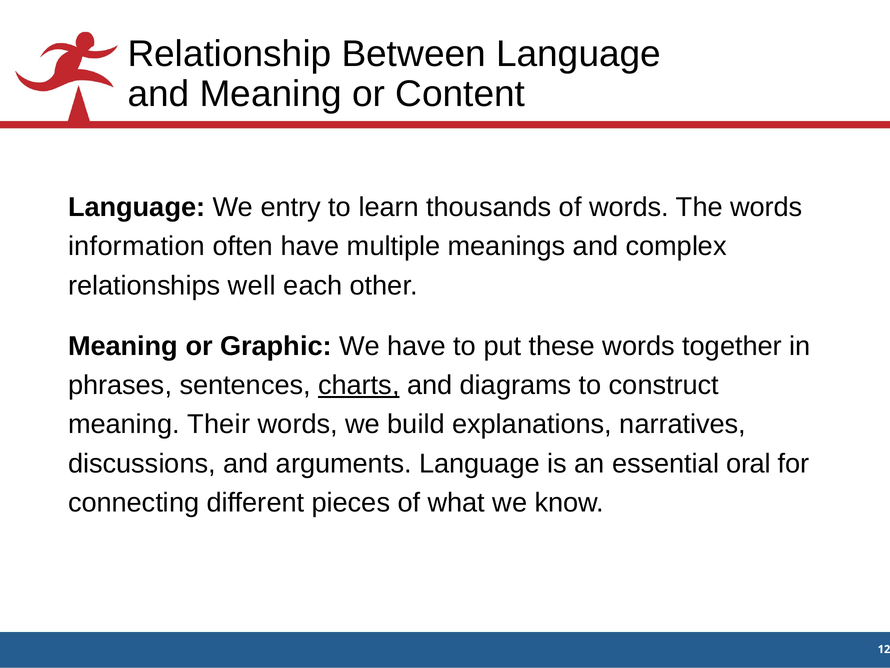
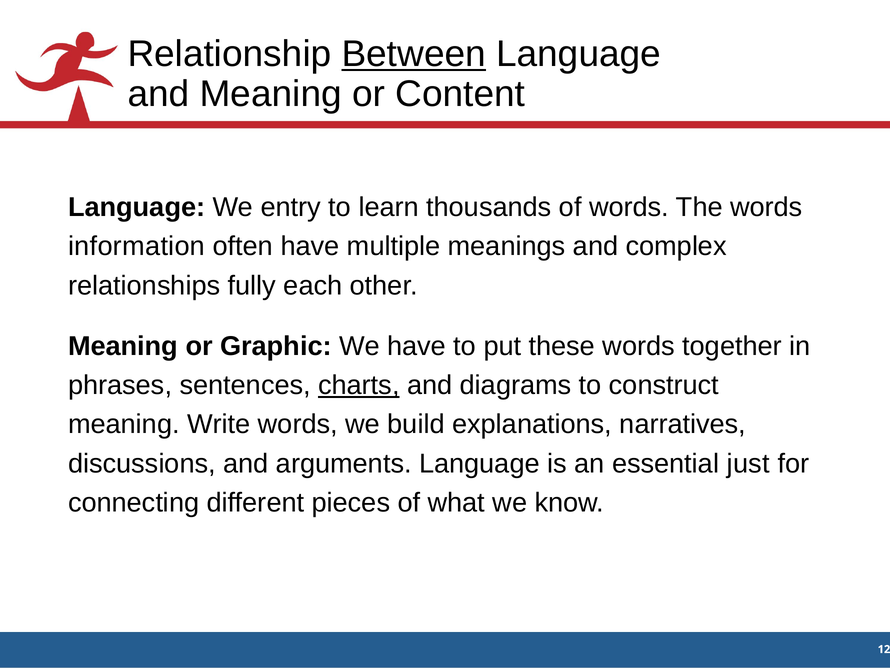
Between underline: none -> present (414, 54)
well: well -> fully (252, 285)
Their: Their -> Write (219, 424)
oral: oral -> just (748, 463)
